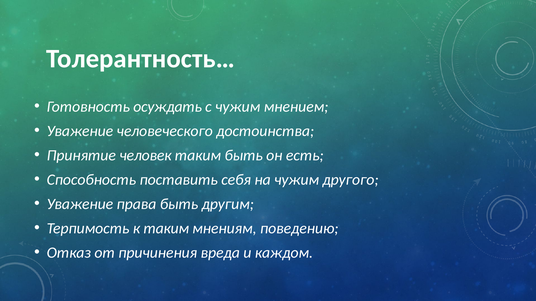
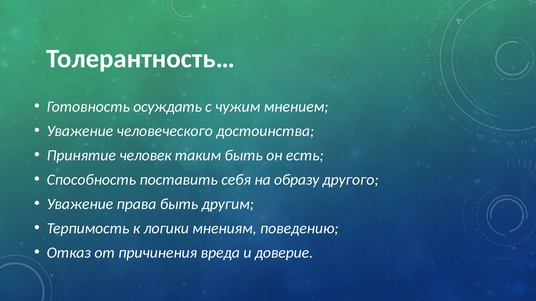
на чужим: чужим -> образу (297, 180)
к таким: таким -> логики (166, 229)
каждом: каждом -> доверие (284, 253)
